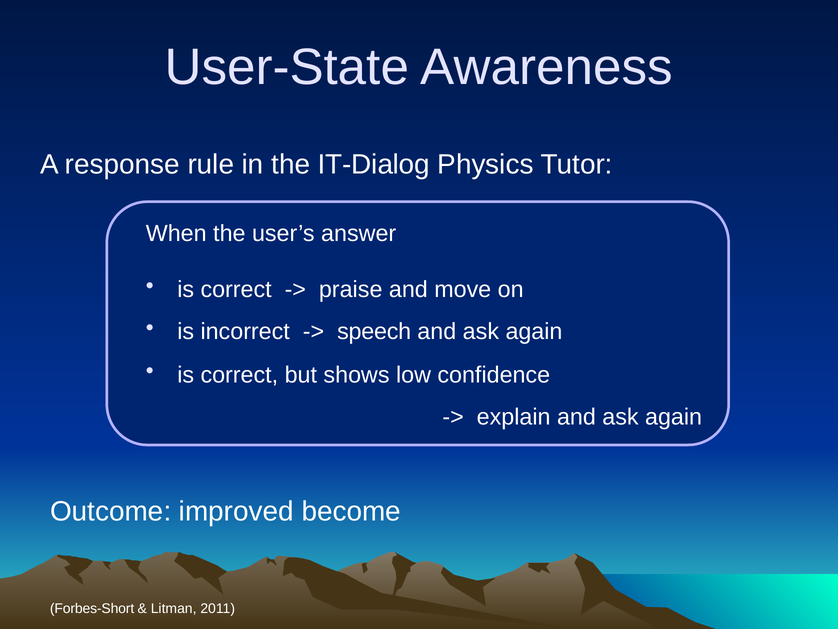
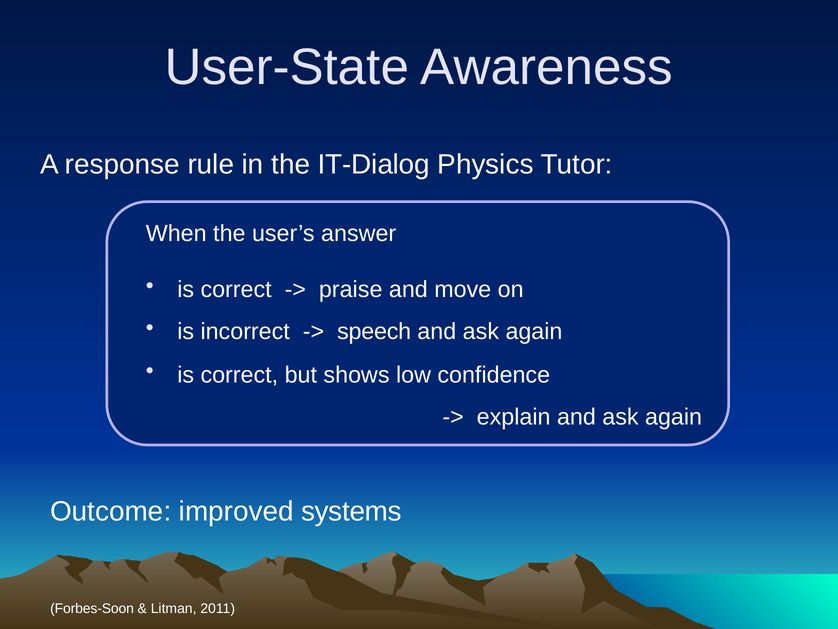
become: become -> systems (351, 511)
Forbes-Short: Forbes-Short -> Forbes-Soon (92, 608)
